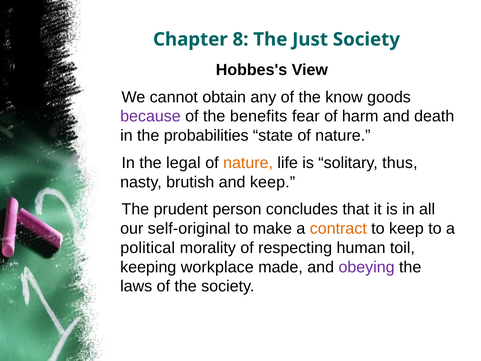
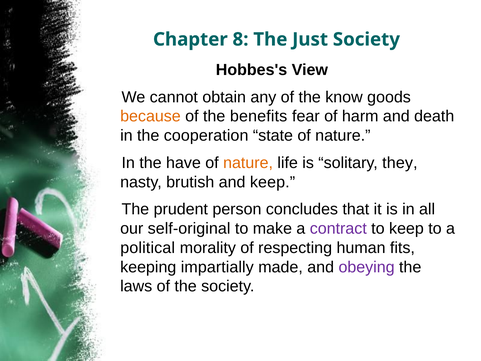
because colour: purple -> orange (150, 116)
probabilities: probabilities -> cooperation (206, 135)
legal: legal -> have (183, 163)
thus: thus -> they (400, 163)
contract colour: orange -> purple (338, 228)
toil: toil -> fits (402, 248)
workplace: workplace -> impartially (217, 267)
